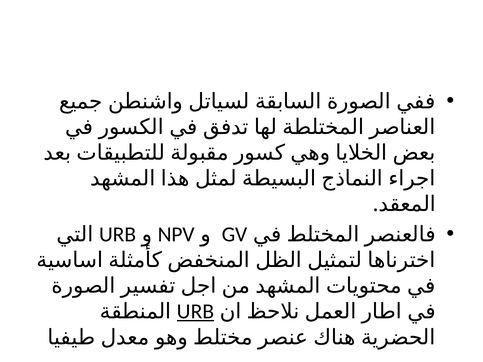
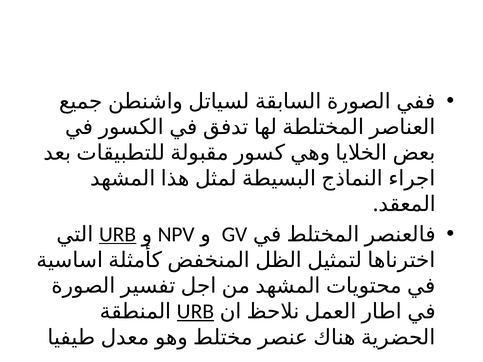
URB underline: none -> present (118, 234)
